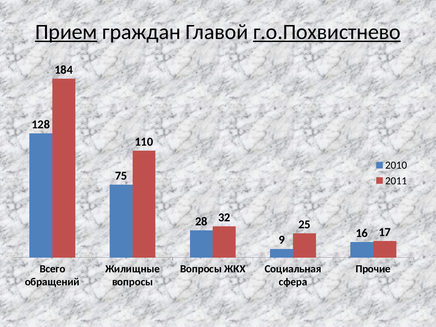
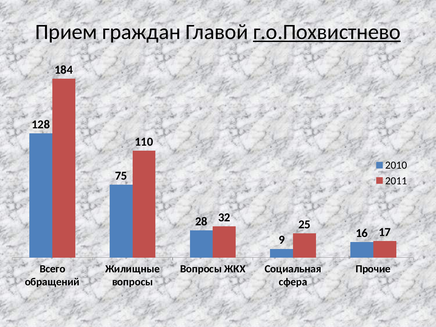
Прием underline: present -> none (66, 32)
